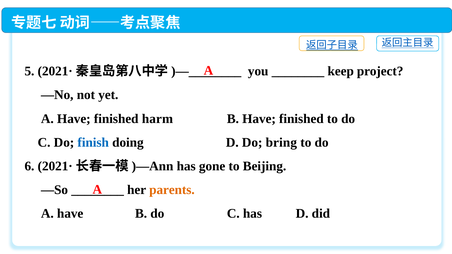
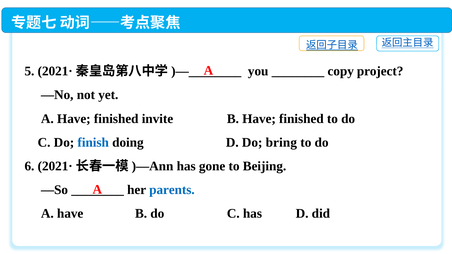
keep: keep -> copy (341, 71)
harm: harm -> invite (157, 119)
parents colour: orange -> blue (172, 190)
